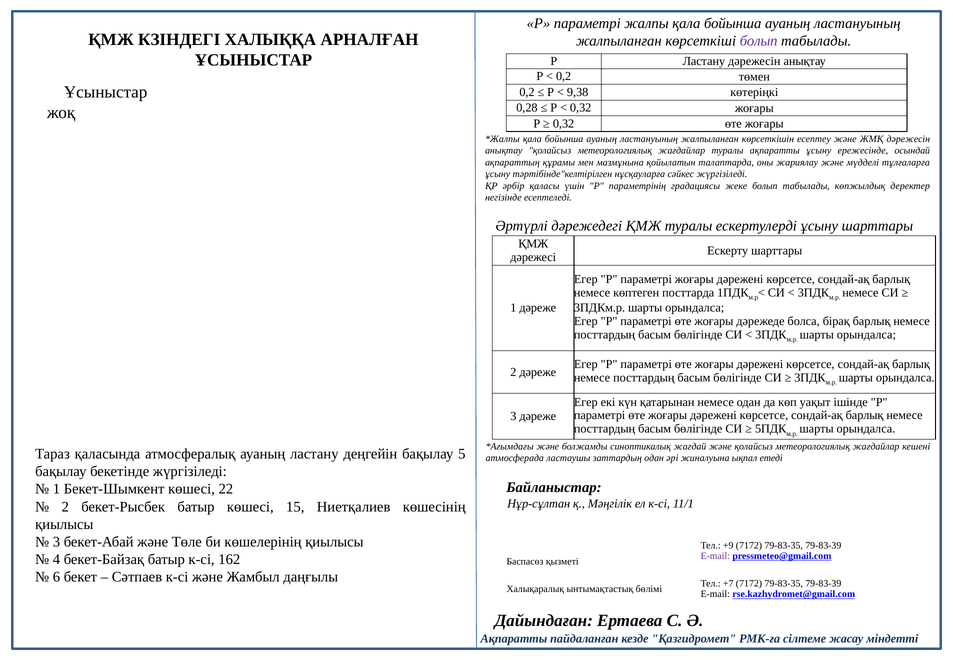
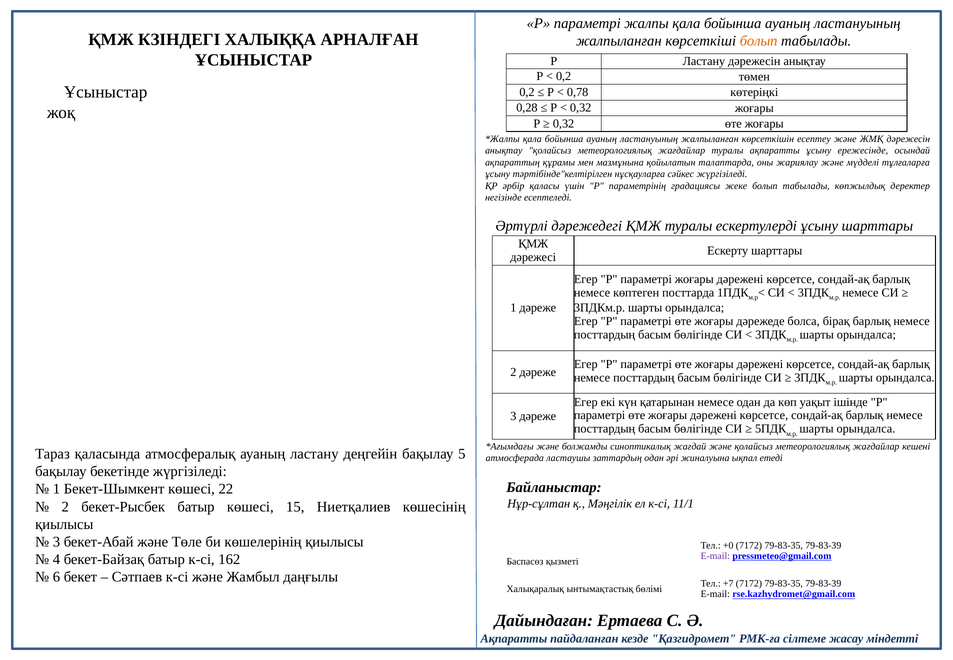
болып colour: purple -> orange (759, 41)
9,38: 9,38 -> 0,78 (578, 92)
+9: +9 -> +0 (728, 545)
